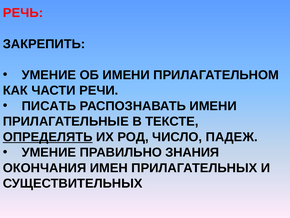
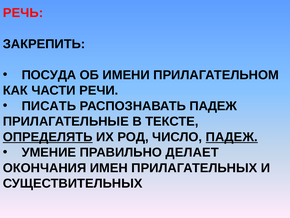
УМЕНИЕ: УМЕНИЕ -> ПОСУДА (49, 75)
РАСПОЗНАВАТЬ ИМЕНИ: ИМЕНИ -> ПАДЕЖ (213, 106)
ПАДЕЖ underline: none -> present (232, 137)
ЗНАНИЯ: ЗНАНИЯ -> ДЕЛАЕТ (192, 152)
